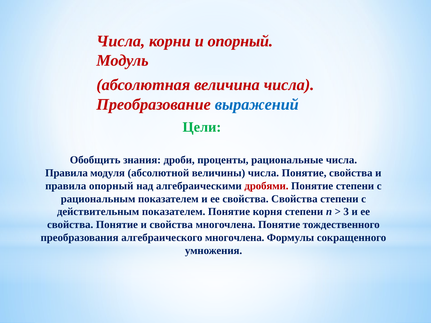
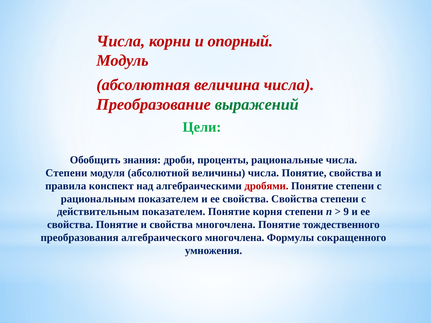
выражений colour: blue -> green (257, 104)
Правила: Правила -> Степени (66, 173)
правила опорный: опорный -> конспект (111, 186)
3: 3 -> 9 (346, 212)
